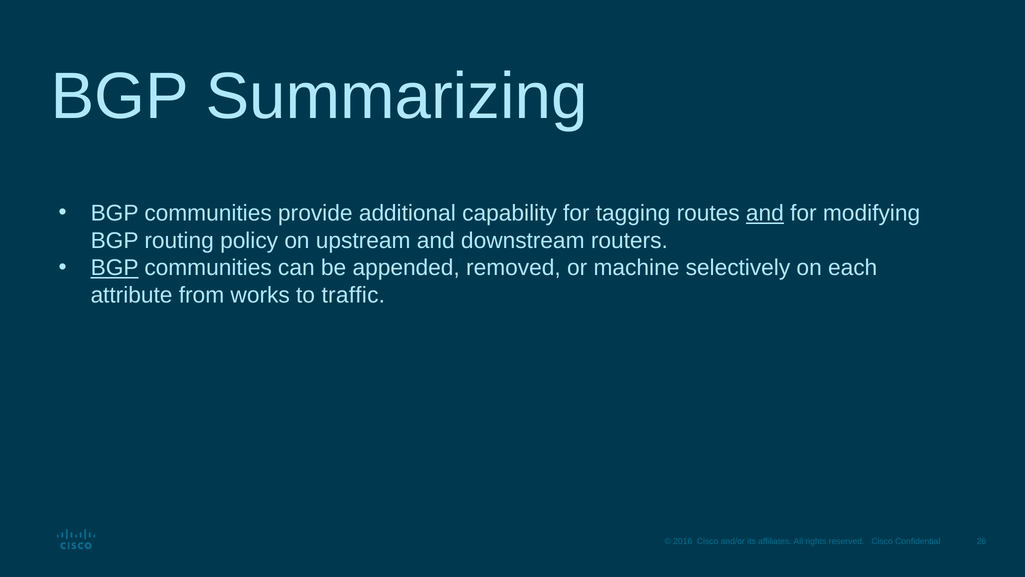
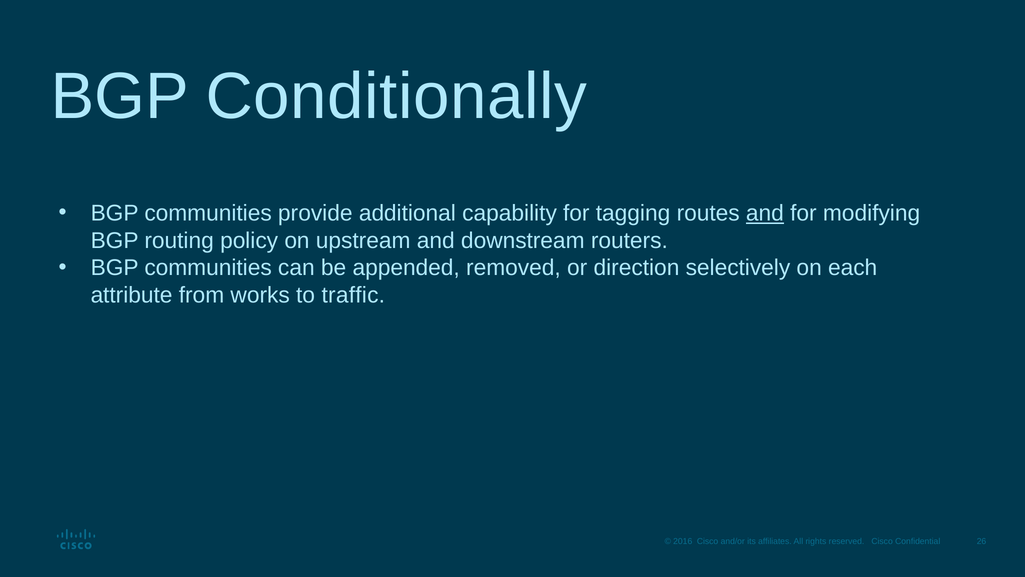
Summarizing: Summarizing -> Conditionally (396, 97)
BGP underline: present -> none (115, 268)
machine: machine -> direction (636, 268)
